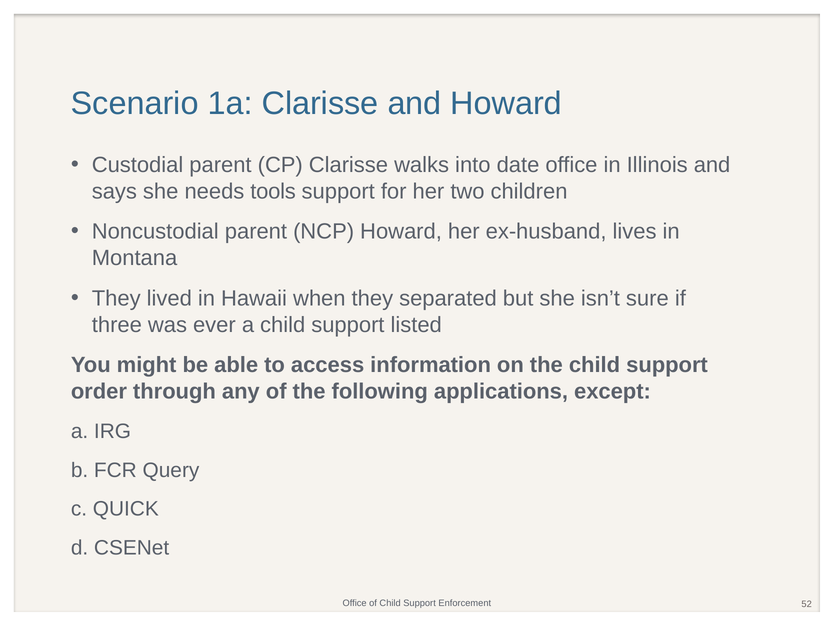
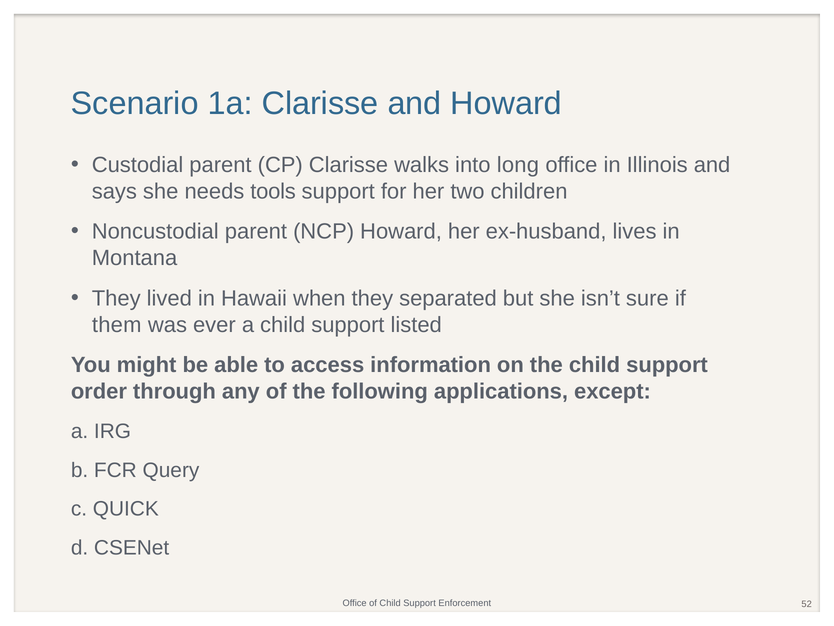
date: date -> long (518, 165)
three: three -> them (117, 325)
